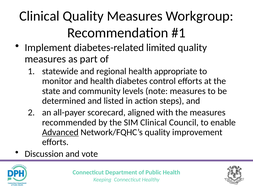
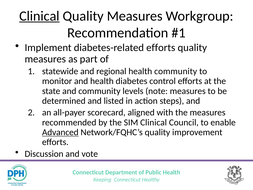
Clinical underline: none -> present (39, 16)
diabetes-related limited: limited -> efforts (161, 48)
health appropriate: appropriate -> community (176, 71)
